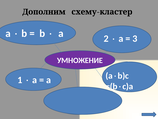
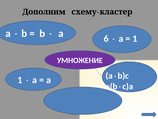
2: 2 -> 6 (106, 39)
3: 3 -> 1 (135, 39)
